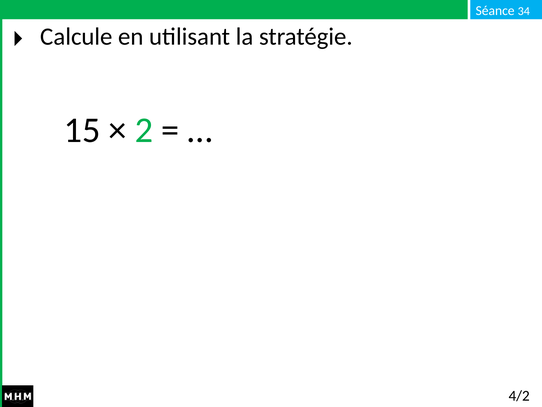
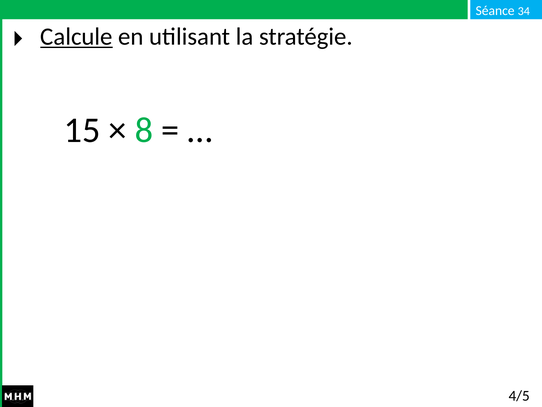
Calcule underline: none -> present (76, 37)
2: 2 -> 8 (144, 130)
4/2: 4/2 -> 4/5 (519, 395)
